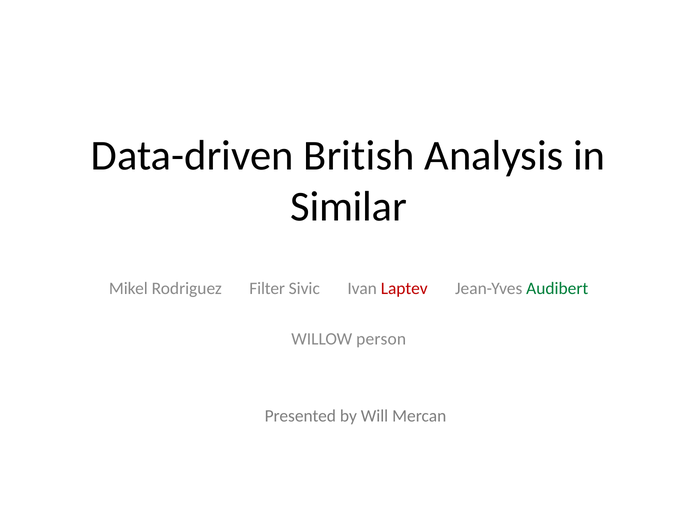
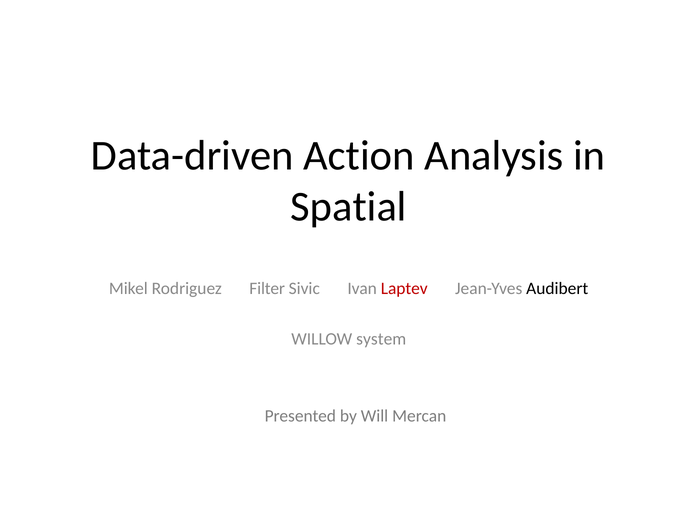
British: British -> Action (359, 155)
Similar: Similar -> Spatial (348, 207)
Audibert colour: green -> black (557, 288)
person: person -> system (381, 339)
